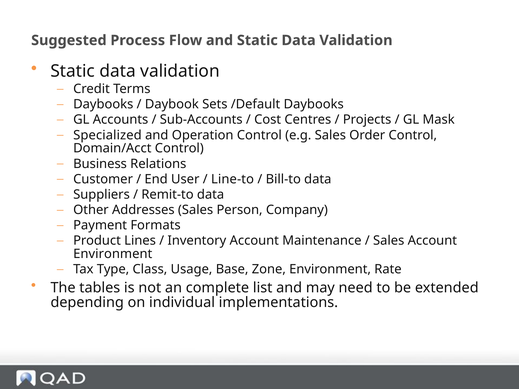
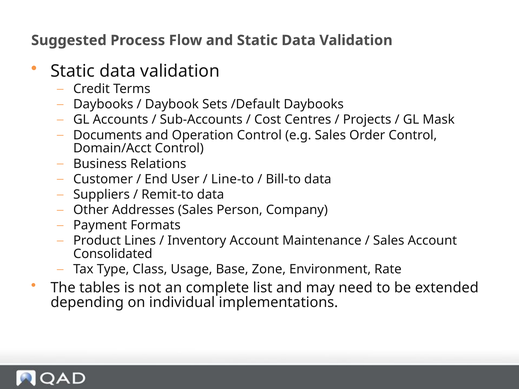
Specialized: Specialized -> Documents (108, 135)
Environment: Environment -> Consolidated (113, 254)
